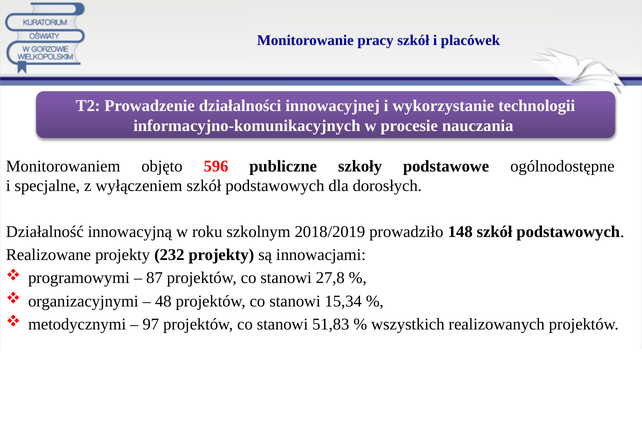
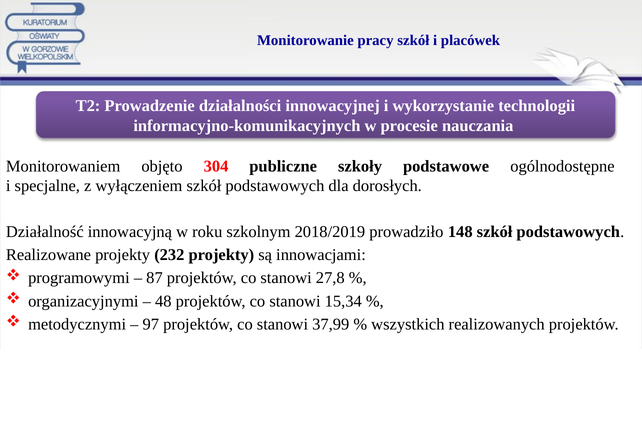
596: 596 -> 304 (216, 166)
51,83: 51,83 -> 37,99 (331, 324)
